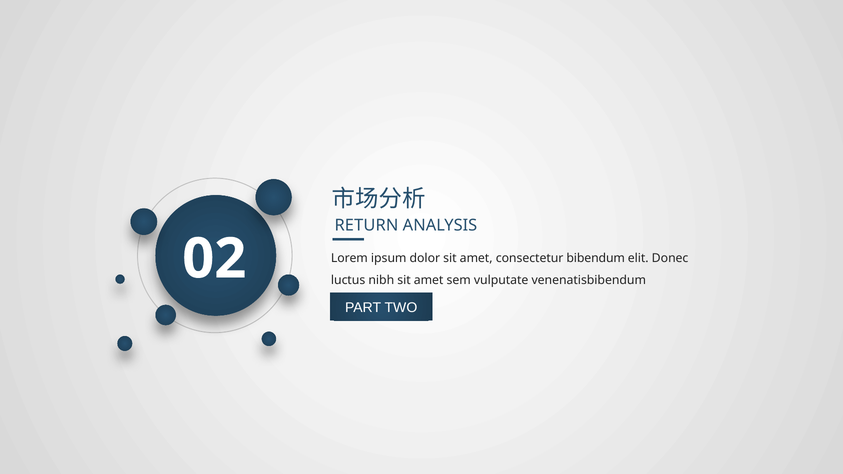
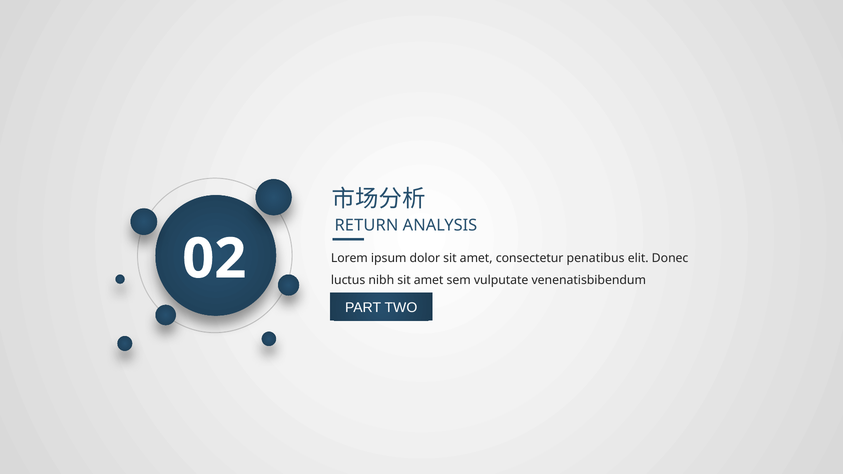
bibendum: bibendum -> penatibus (596, 258)
